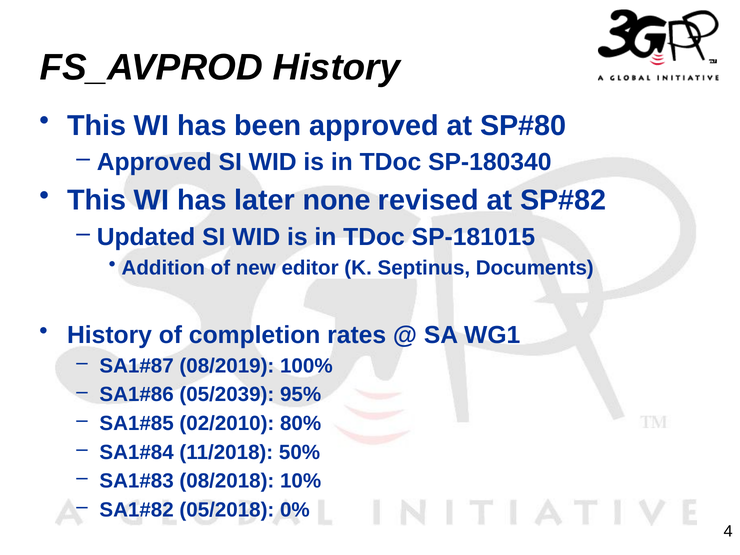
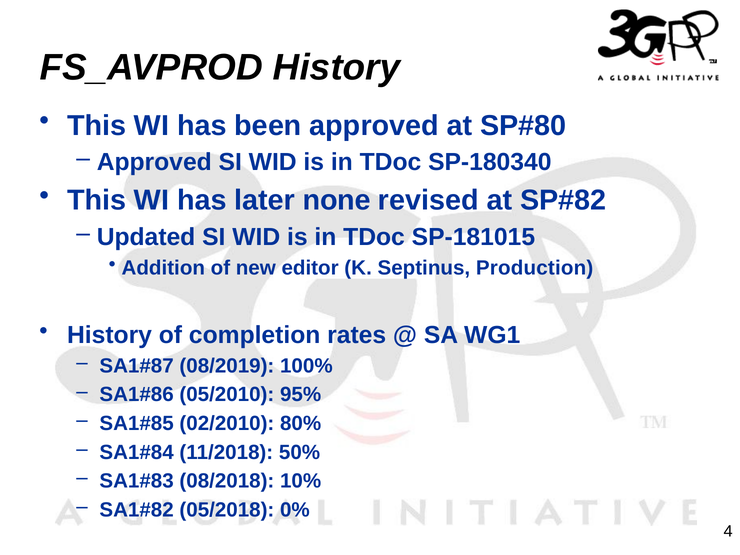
Documents: Documents -> Production (535, 268)
05/2039: 05/2039 -> 05/2010 (227, 395)
